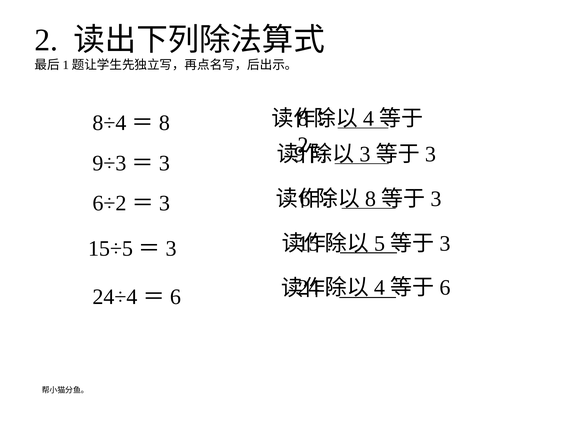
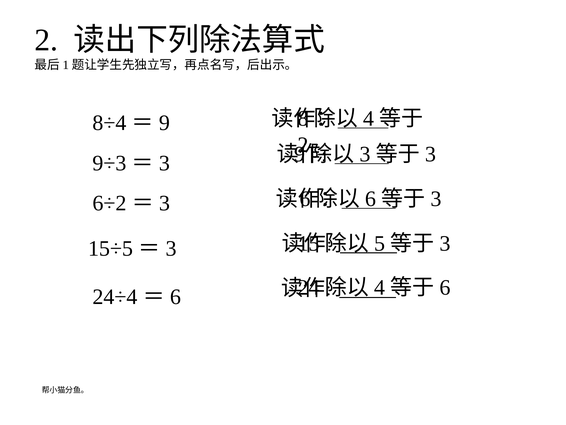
8: 8 -> 9 (164, 123)
8: 8 -> 6 (370, 199)
